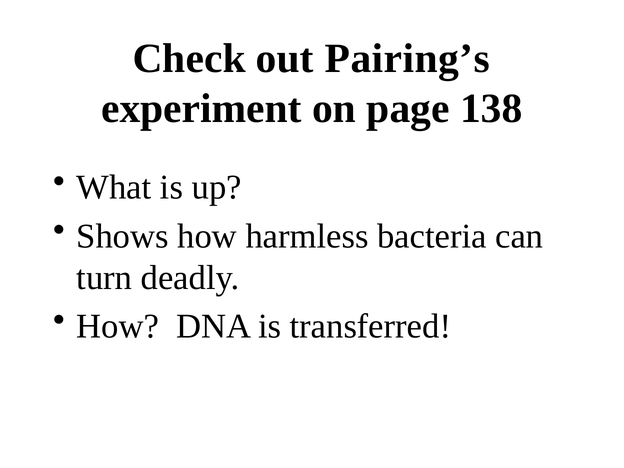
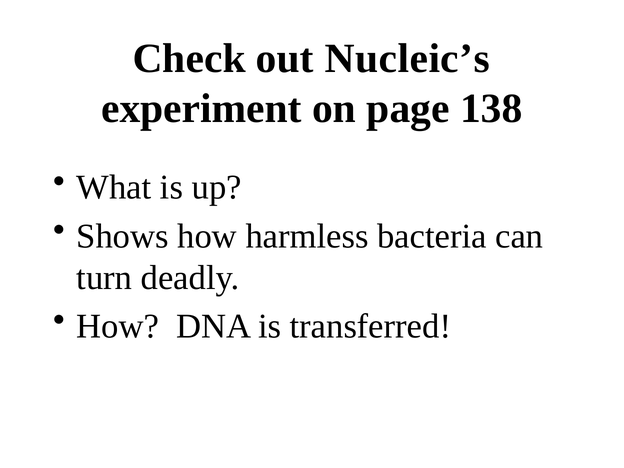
Pairing’s: Pairing’s -> Nucleic’s (407, 59)
